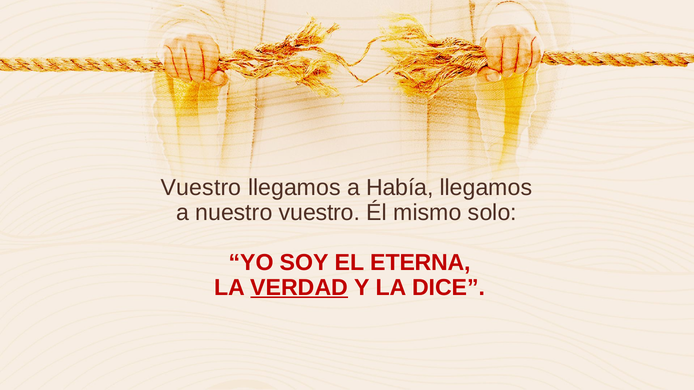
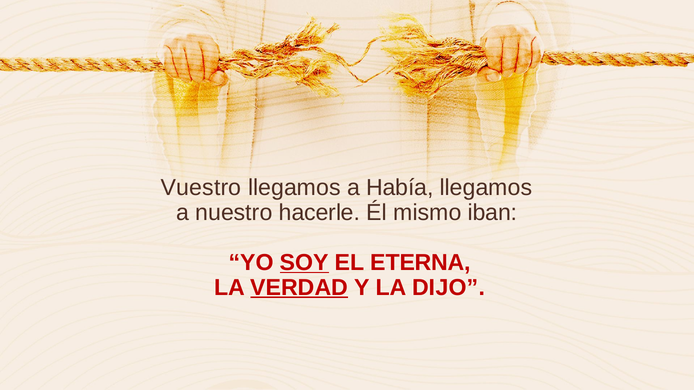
nuestro vuestro: vuestro -> hacerle (320, 213)
solo: solo -> iban (493, 213)
SOY underline: none -> present (304, 263)
DICE: DICE -> DIJO (449, 288)
